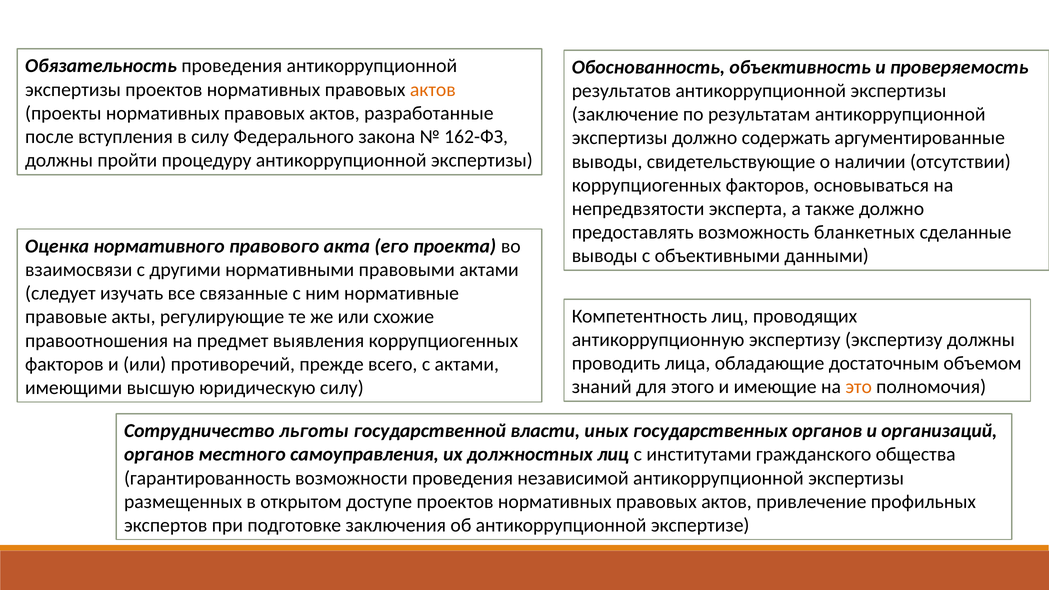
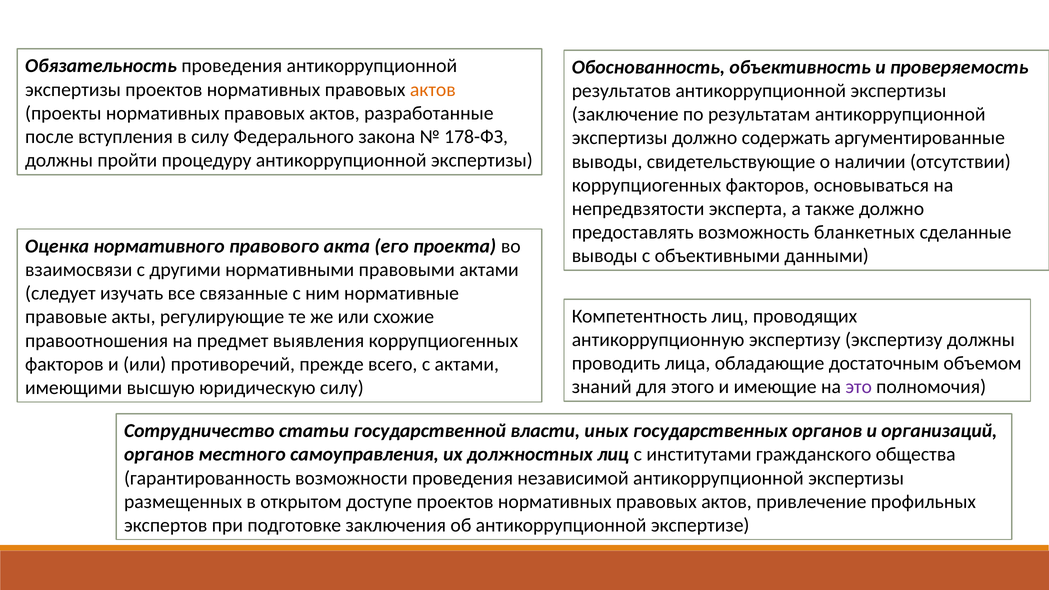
162-ФЗ: 162-ФЗ -> 178-ФЗ (476, 137)
это colour: orange -> purple (859, 387)
льготы: льготы -> статьи (314, 431)
